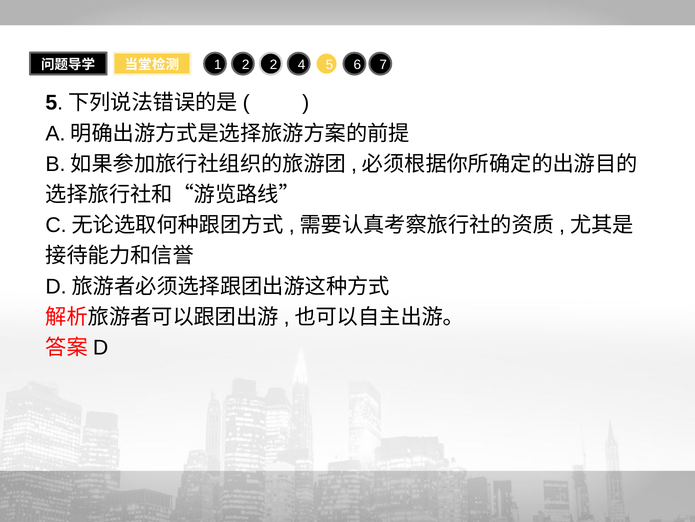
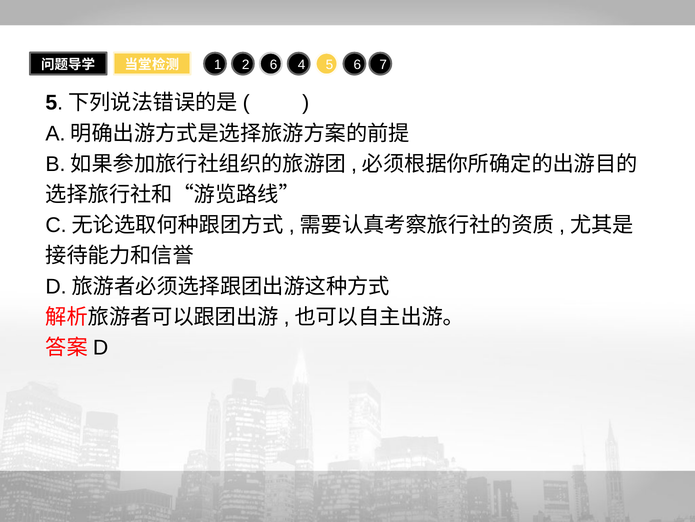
2 2: 2 -> 6 (274, 64)
